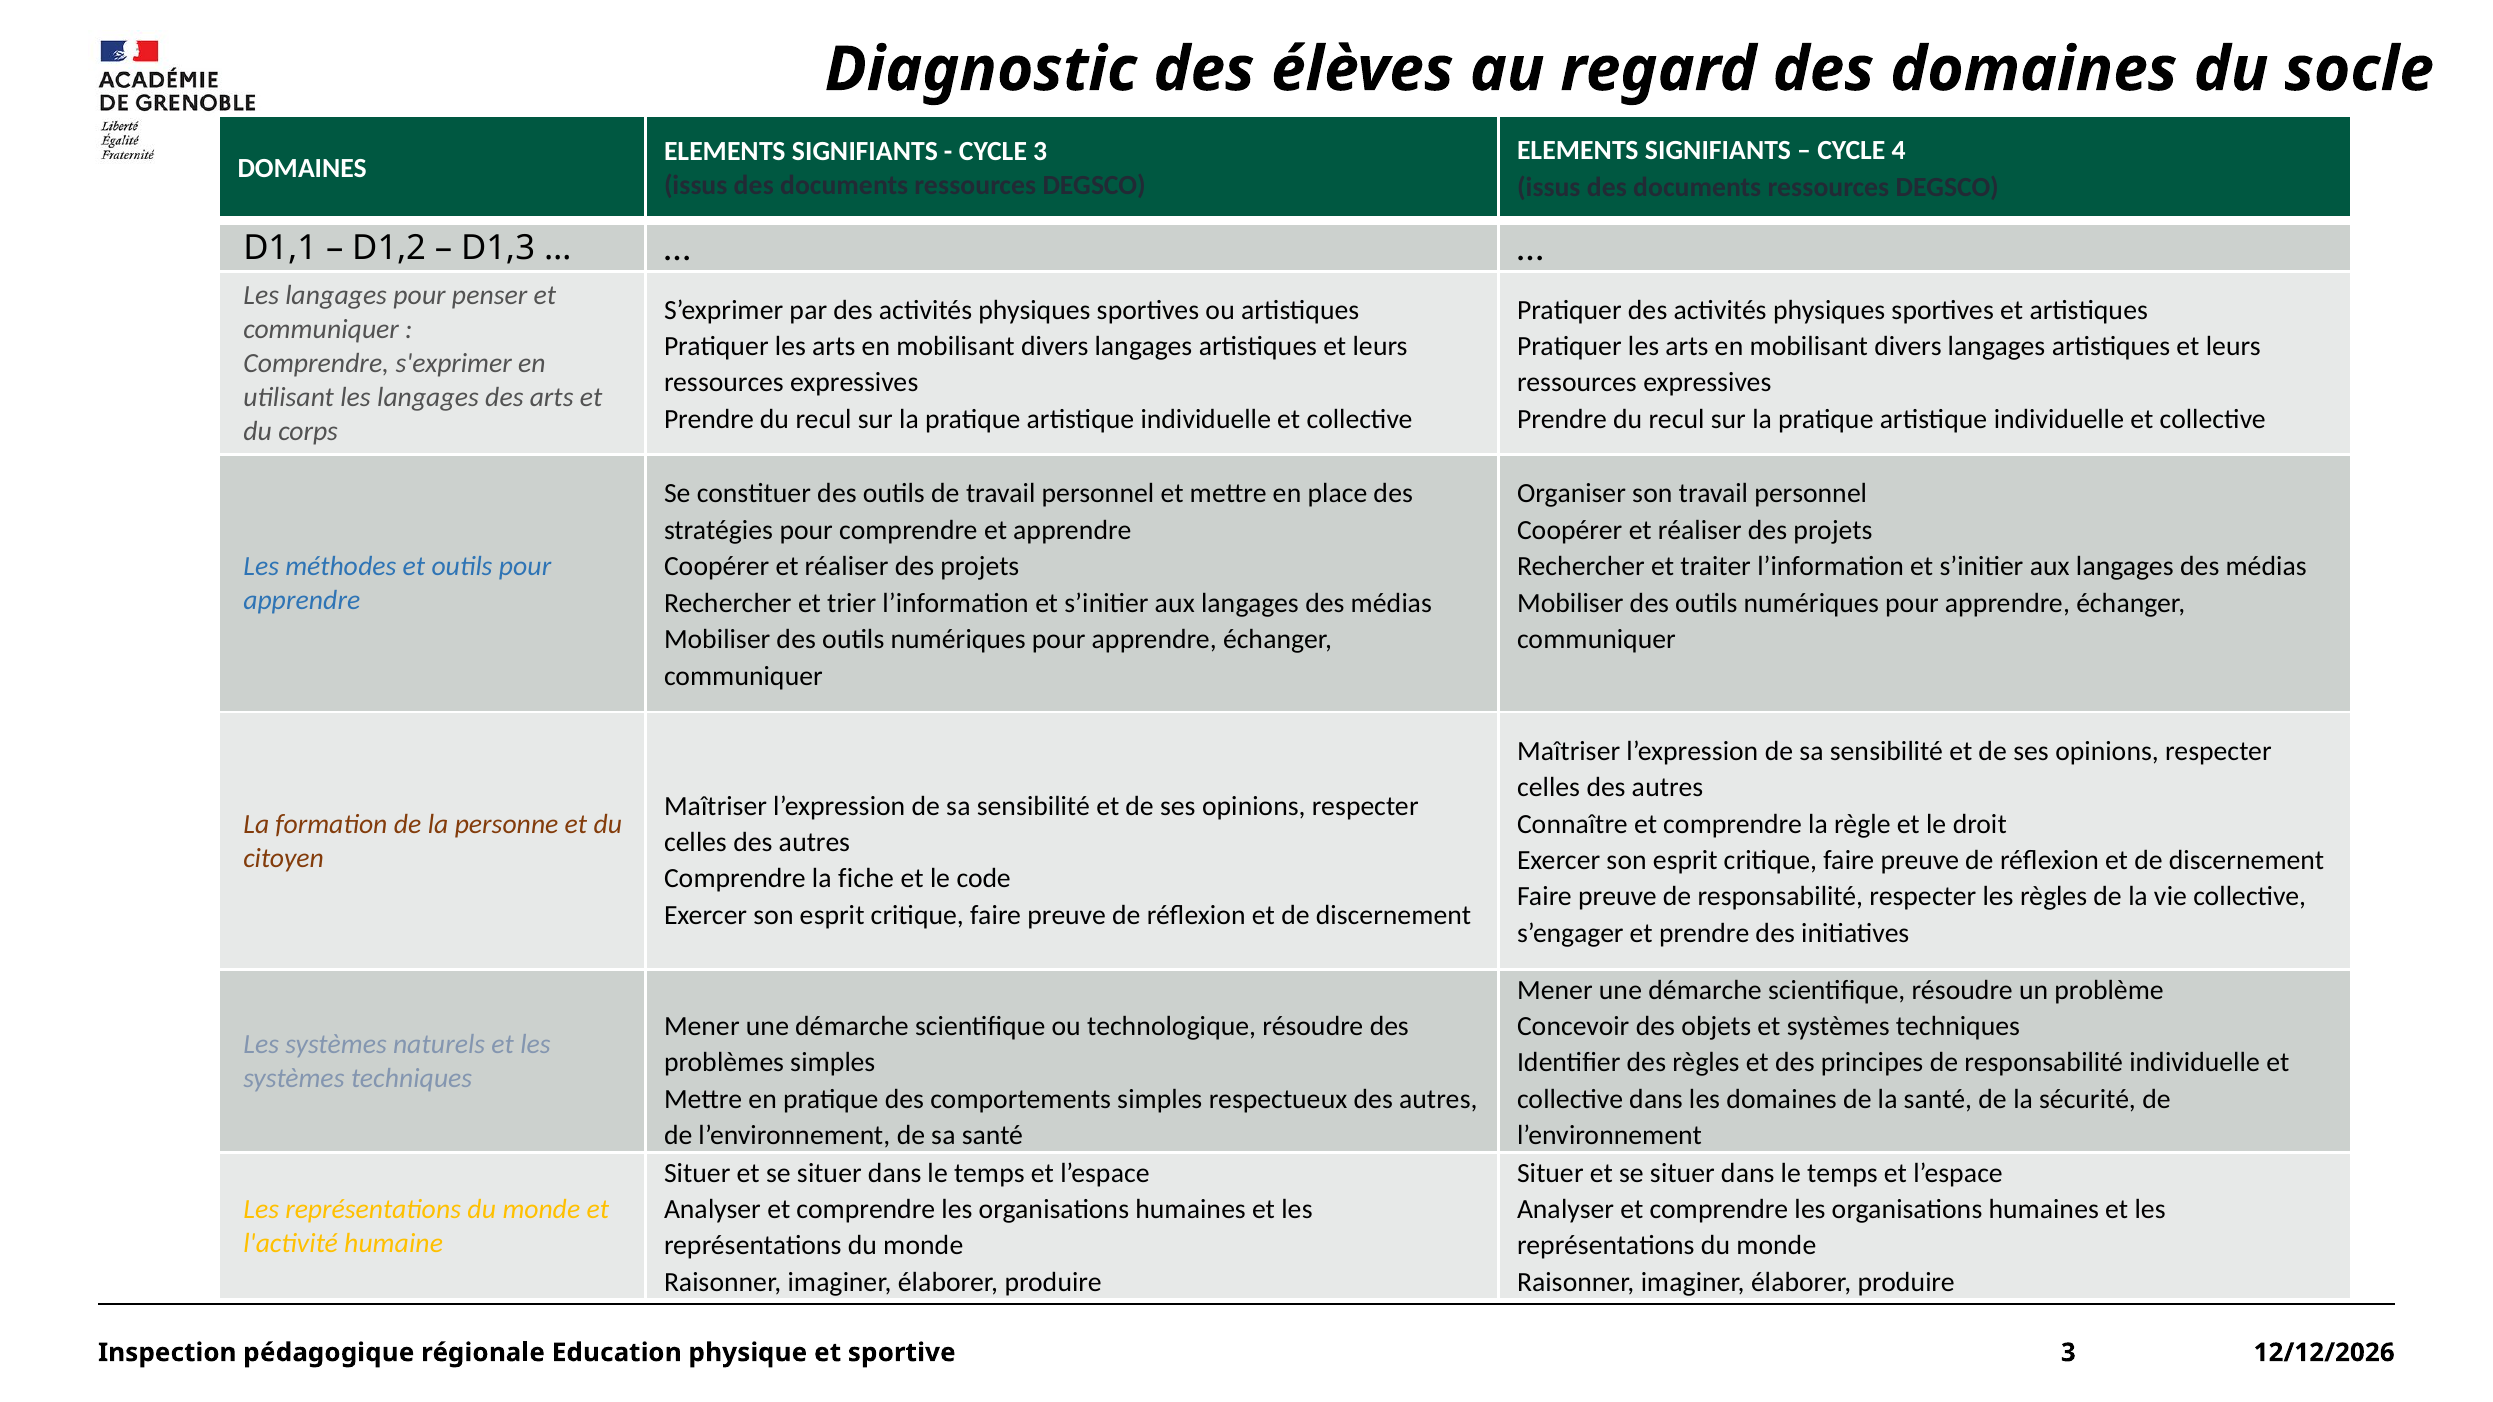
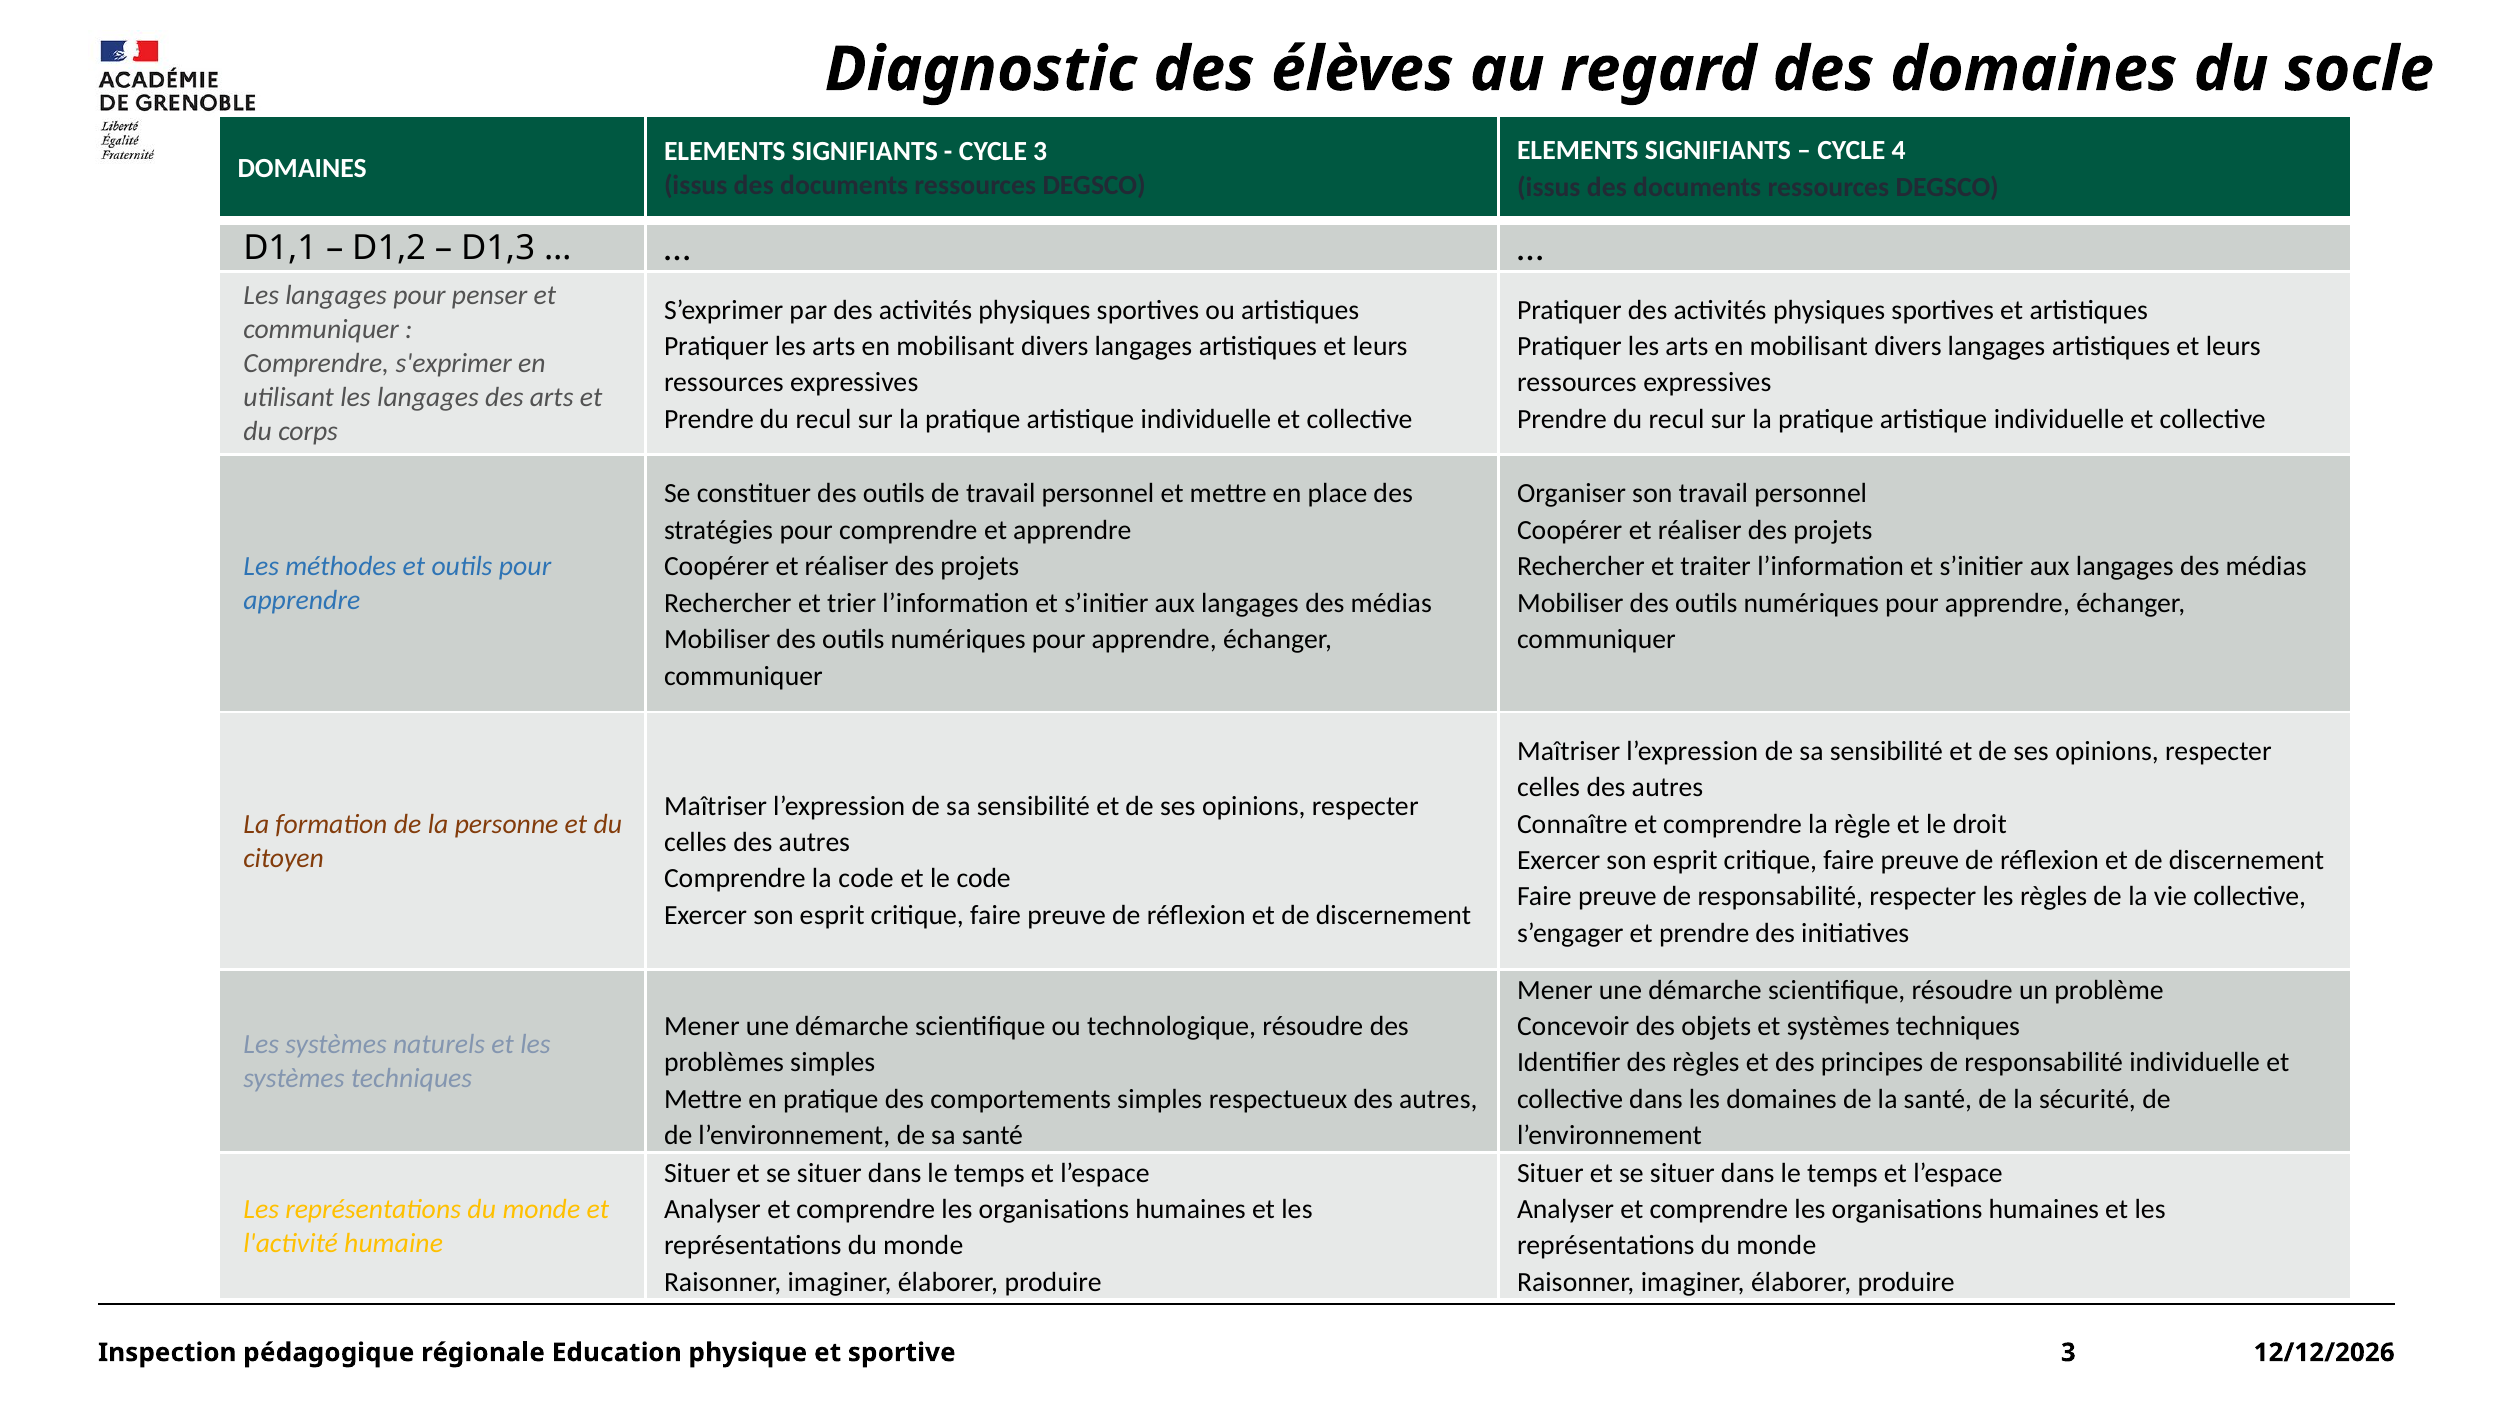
la fiche: fiche -> code (866, 879)
